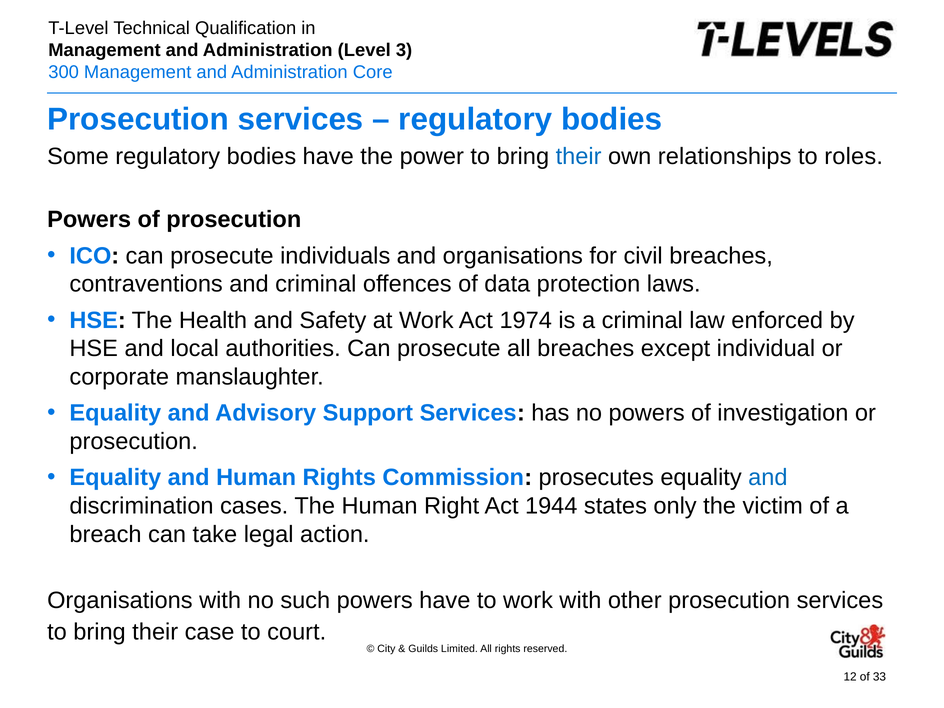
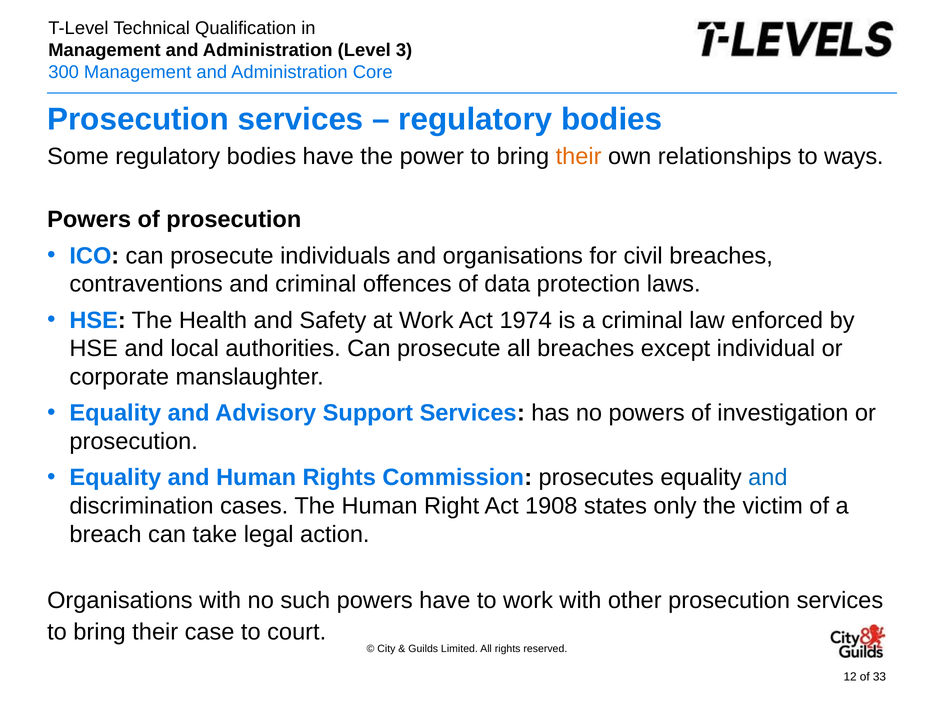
their colour: blue -> orange (579, 157)
roles: roles -> ways (854, 157)
1944: 1944 -> 1908 (551, 506)
